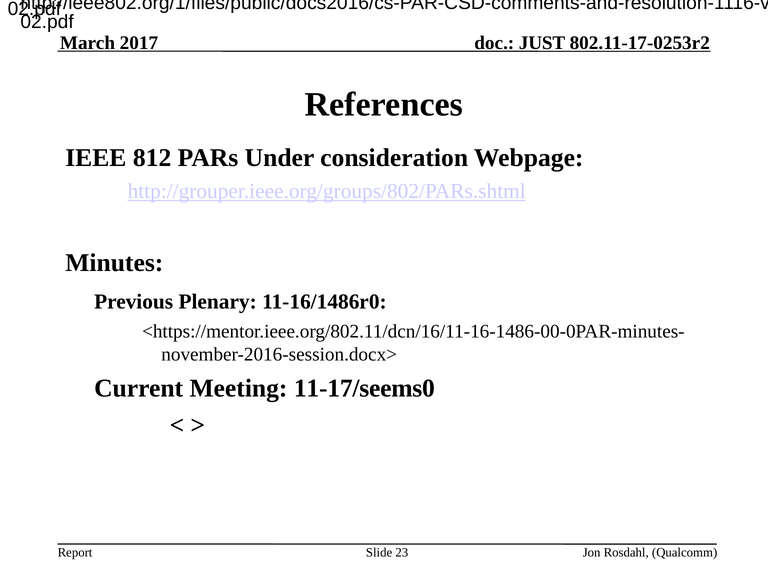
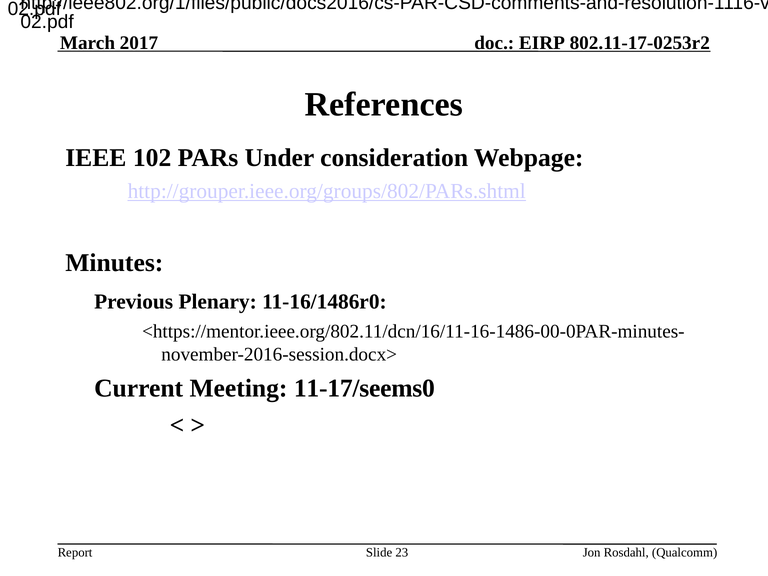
JUST: JUST -> EIRP (542, 43)
812: 812 -> 102 (152, 158)
